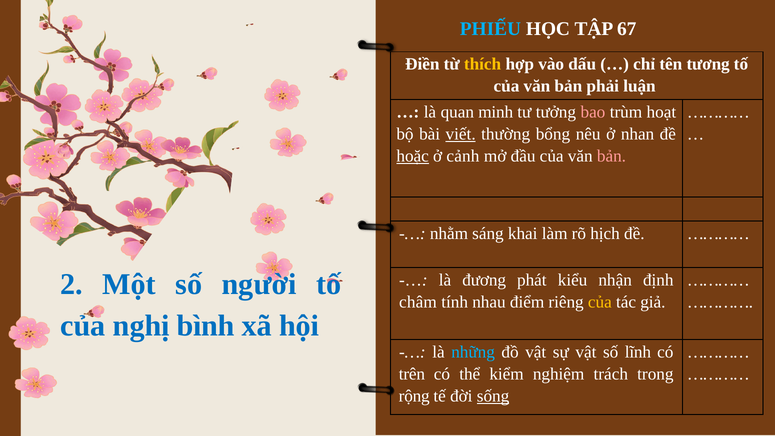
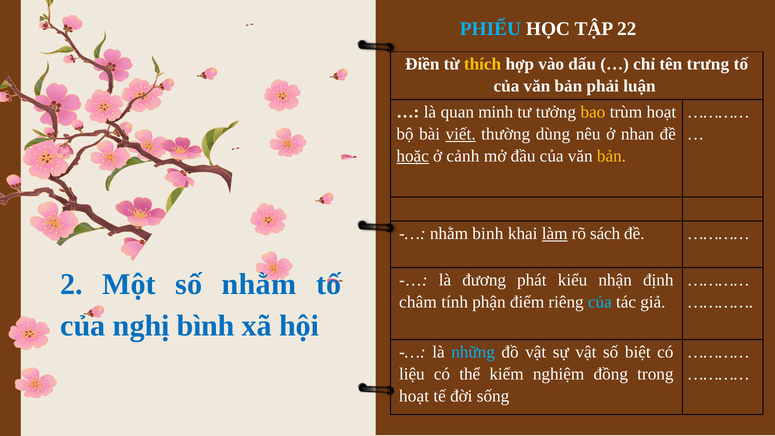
67: 67 -> 22 (627, 29)
tương: tương -> trưng (708, 64)
bao colour: pink -> yellow (593, 112)
bổng: bổng -> dùng (553, 134)
bản colour: pink -> yellow (611, 156)
sáng: sáng -> binh (488, 234)
làm underline: none -> present (555, 234)
hịch: hịch -> sách (605, 234)
số người: người -> nhằm (259, 284)
nhau: nhau -> phận (489, 302)
của colour: yellow -> light blue (600, 302)
lĩnh: lĩnh -> biệt (638, 352)
trên: trên -> liệu (412, 374)
trách: trách -> đồng (611, 374)
rộng: rộng -> hoạt (414, 396)
sống underline: present -> none (493, 396)
